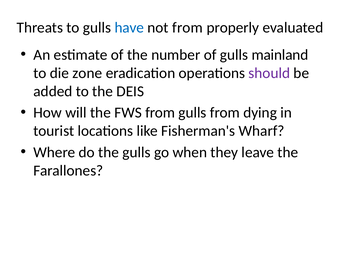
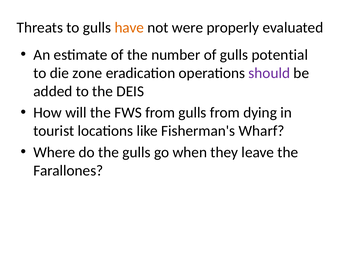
have colour: blue -> orange (129, 28)
not from: from -> were (188, 28)
mainland: mainland -> potential (280, 55)
